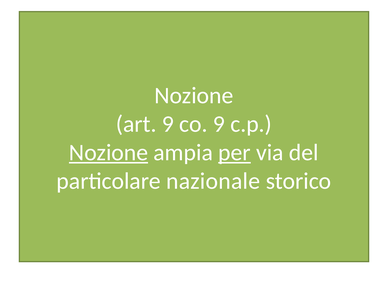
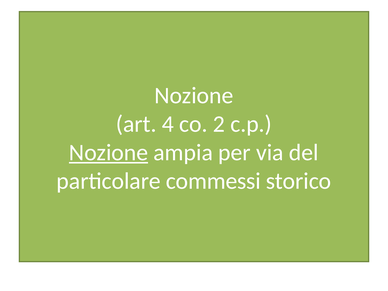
art 9: 9 -> 4 (168, 124)
co 9: 9 -> 2 (219, 124)
per underline: present -> none (234, 153)
nazionale: nazionale -> commessi (213, 181)
